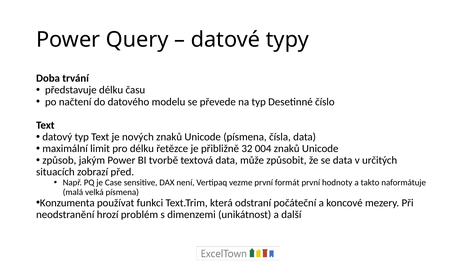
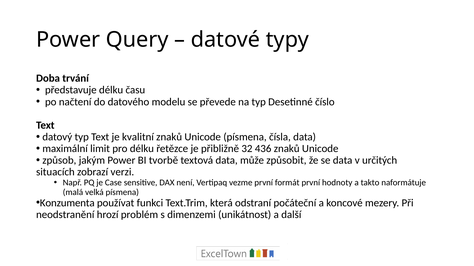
nových: nových -> kvalitní (138, 137)
004: 004 -> 436 (263, 149)
před: před -> verzi (122, 172)
